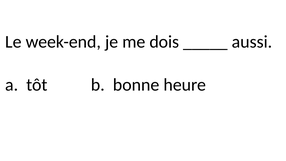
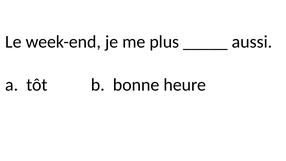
dois: dois -> plus (164, 42)
